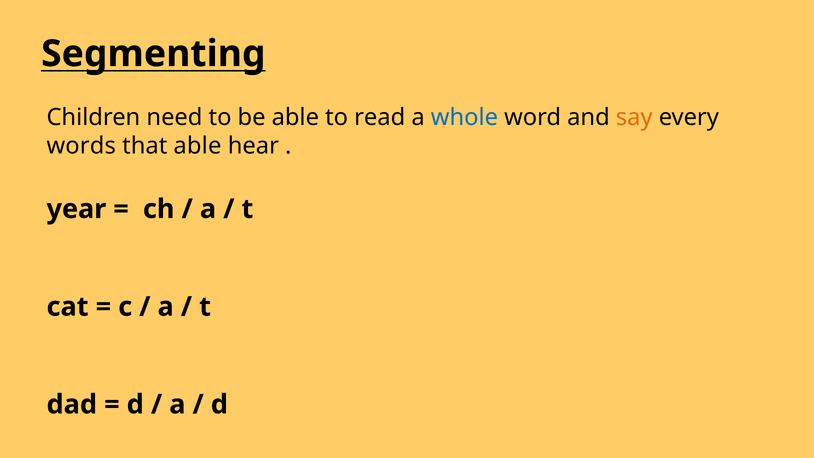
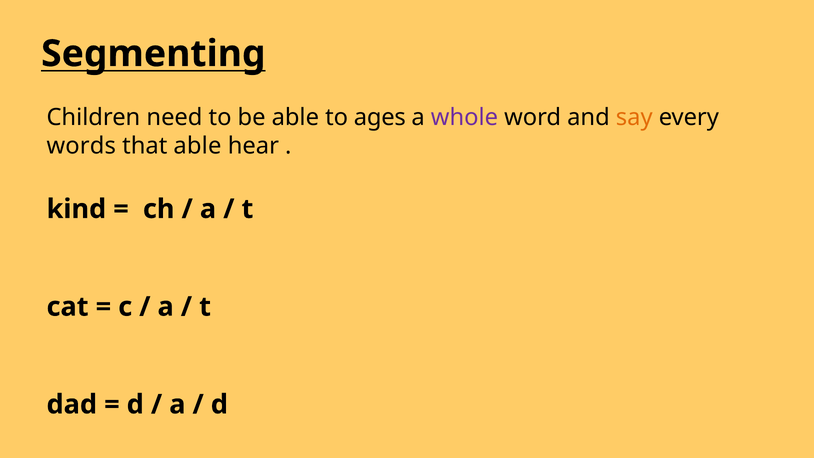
read: read -> ages (380, 117)
whole colour: blue -> purple (464, 117)
year: year -> kind (76, 209)
